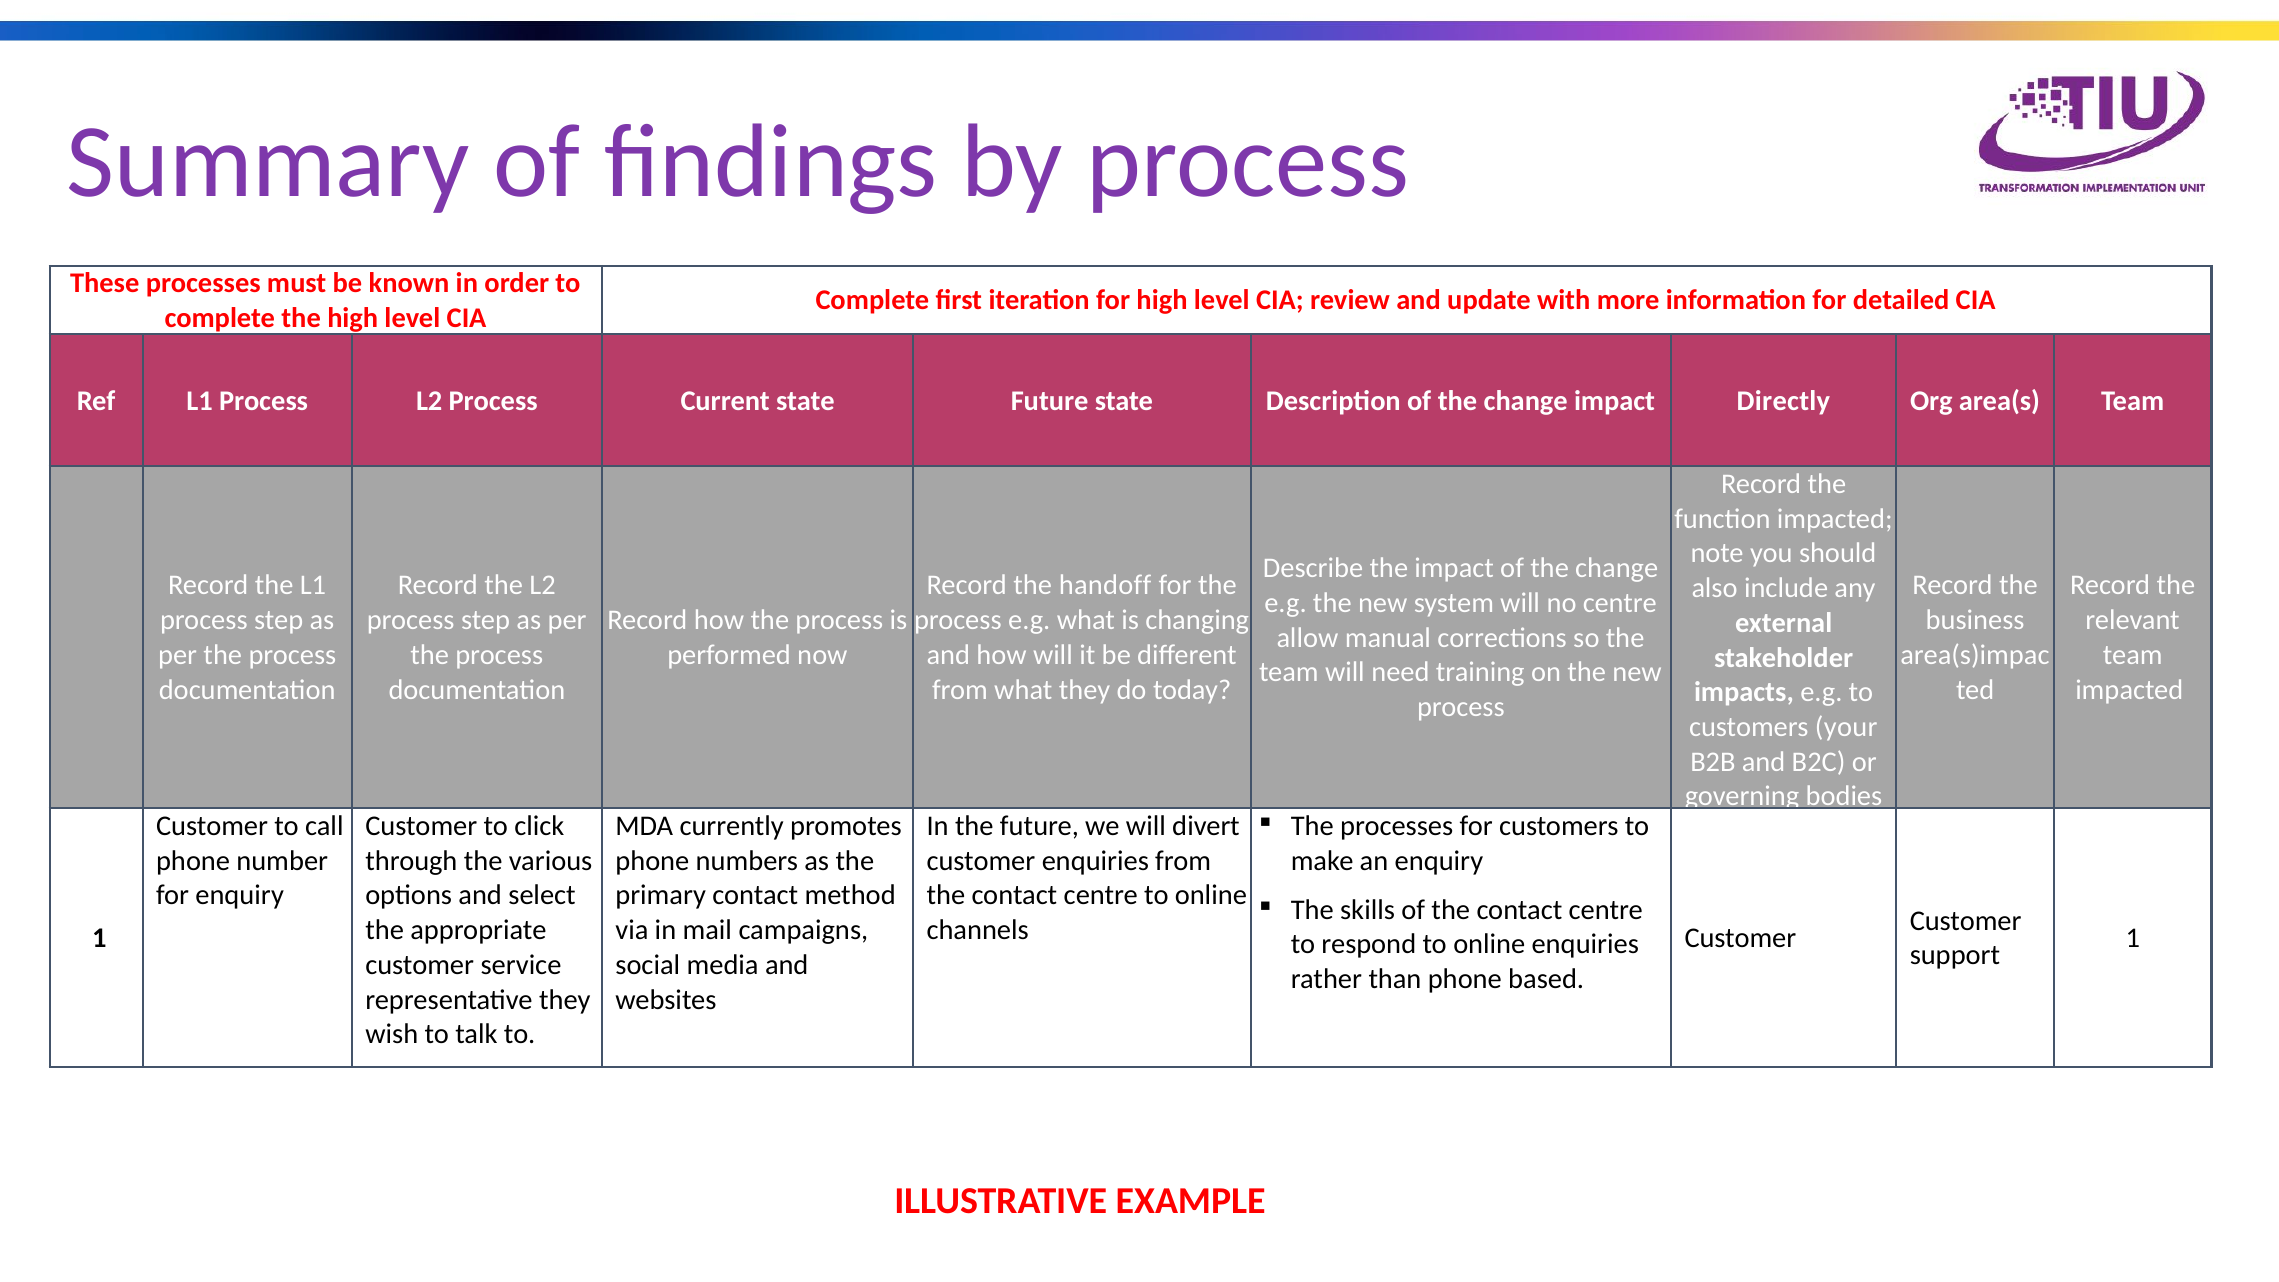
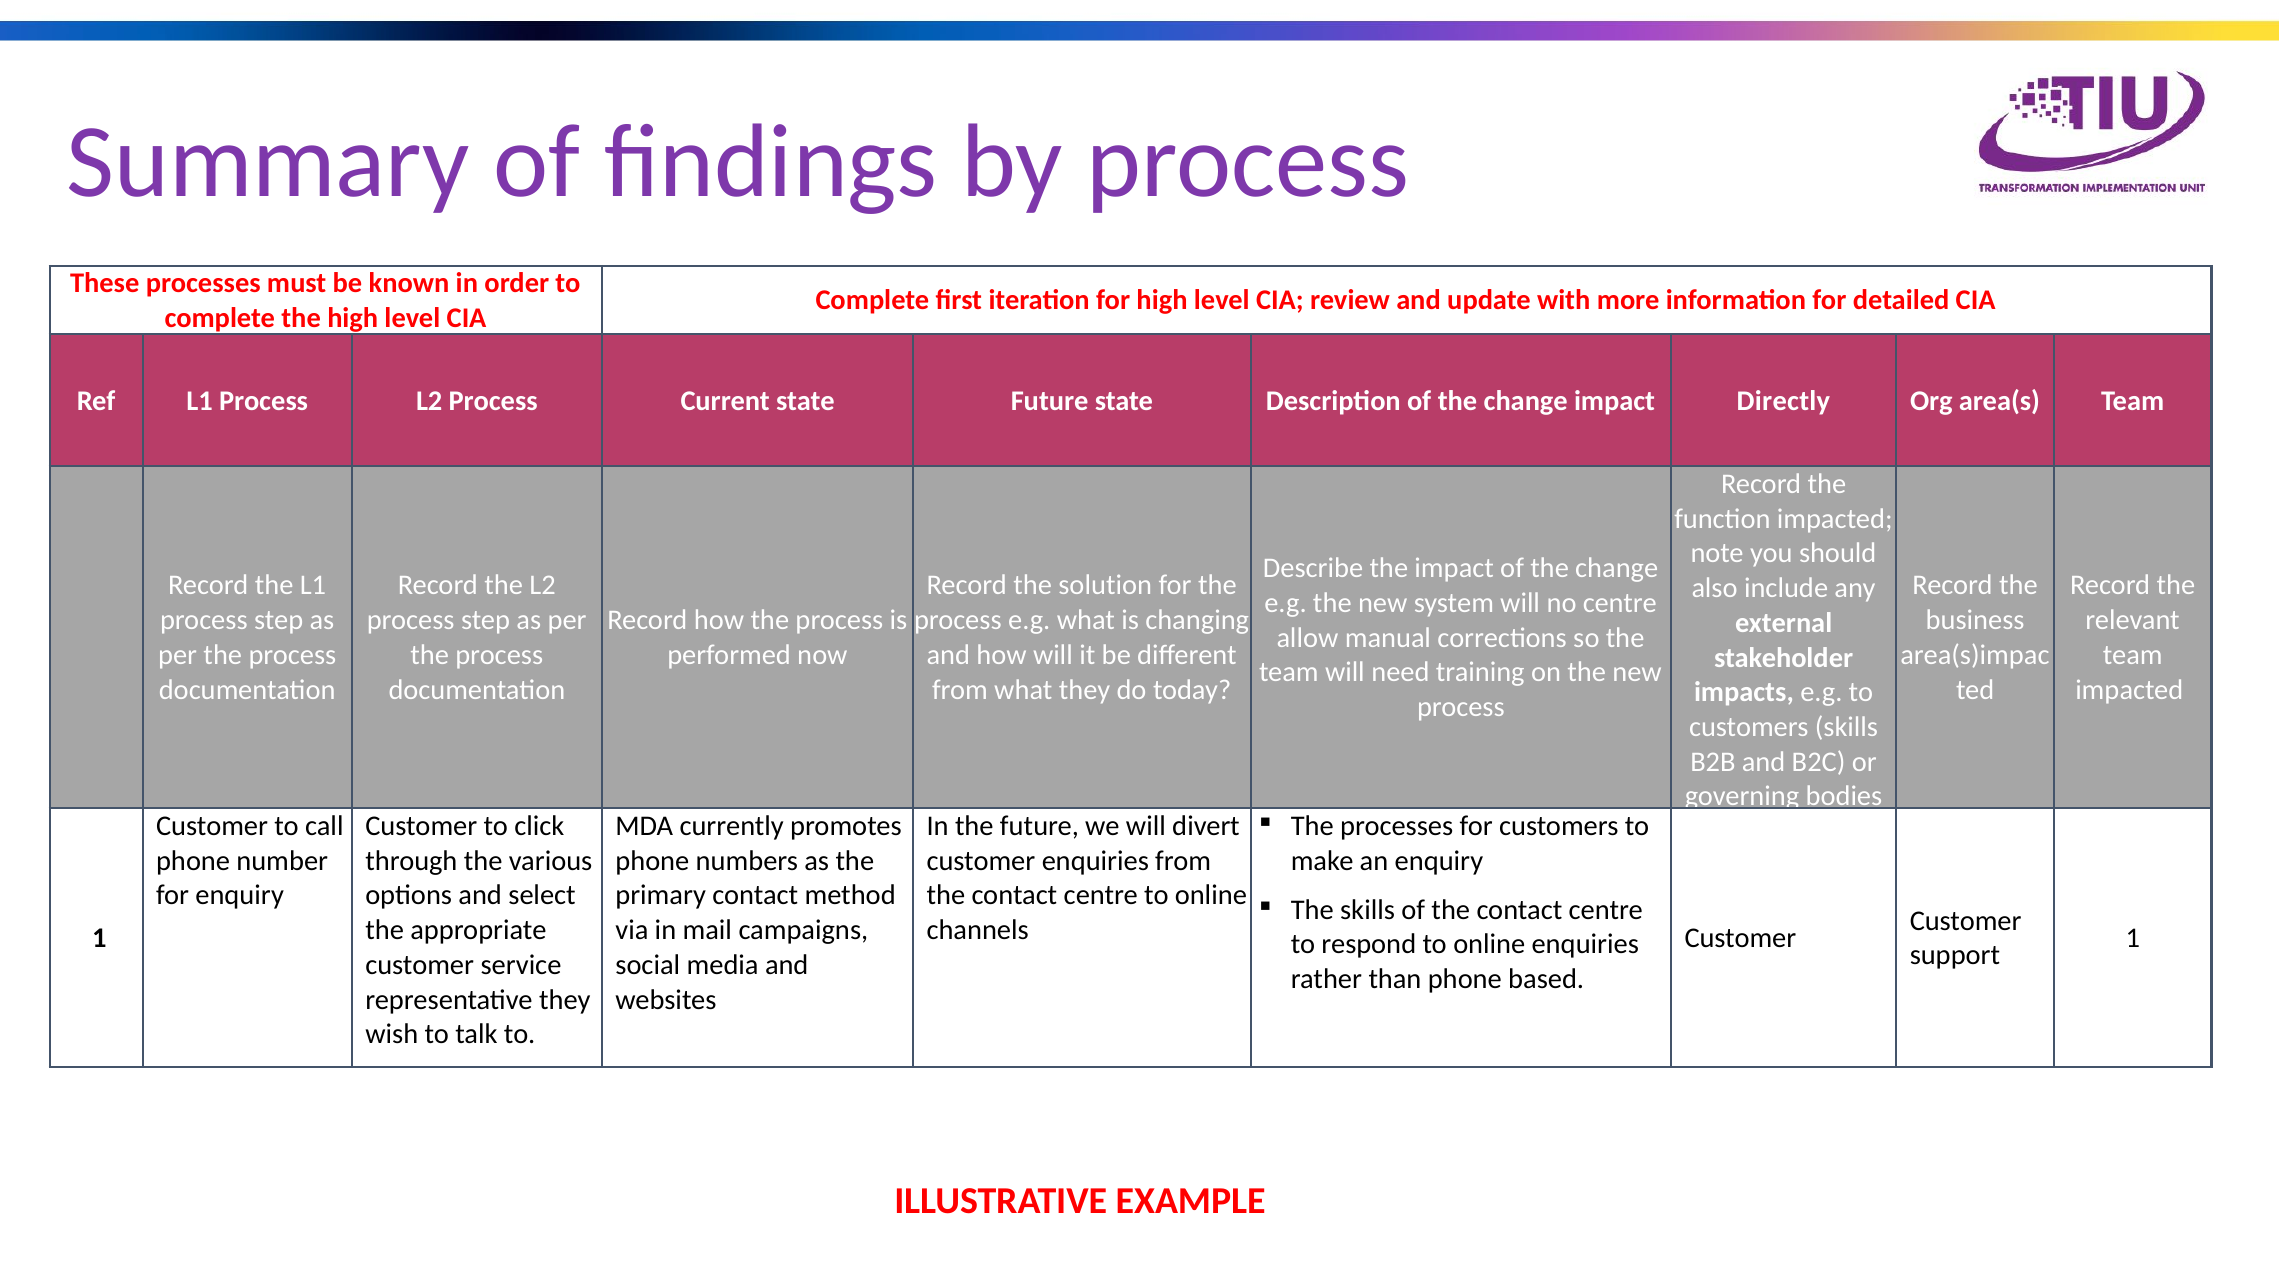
handoff: handoff -> solution (1105, 586)
customers your: your -> skills (1846, 727)
